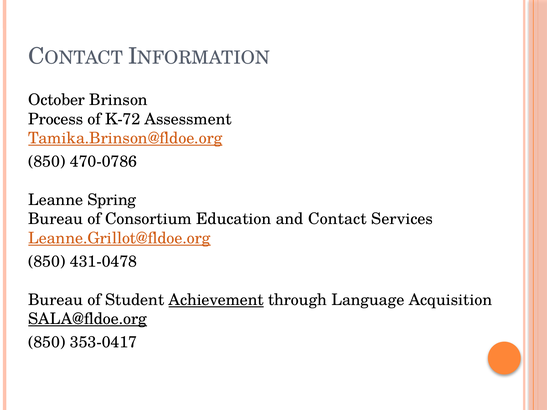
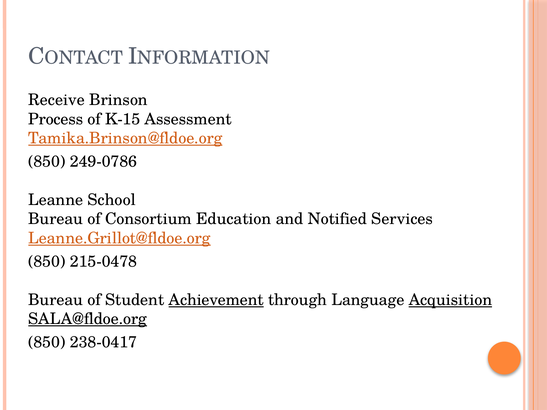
October: October -> Receive (56, 100)
K-72: K-72 -> K-15 (123, 119)
470-0786: 470-0786 -> 249-0786 (104, 162)
Spring: Spring -> School (112, 200)
Contact: Contact -> Notified (337, 219)
431-0478: 431-0478 -> 215-0478 (104, 262)
Acquisition underline: none -> present (450, 300)
353-0417: 353-0417 -> 238-0417 (104, 343)
